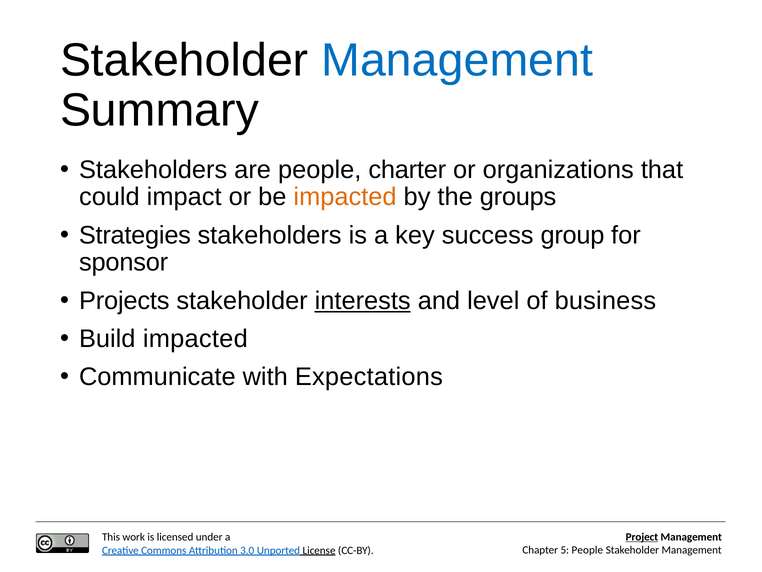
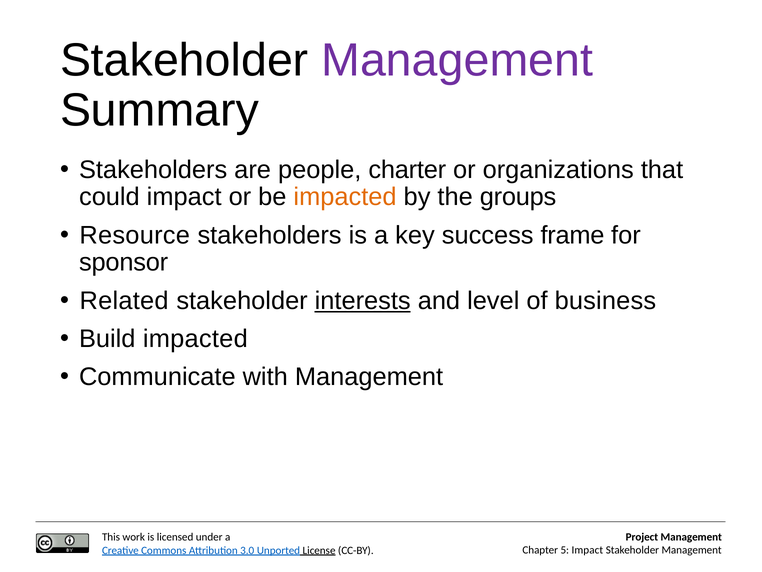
Management colour: blue -> purple (457, 60)
Strategies: Strategies -> Resource (135, 235)
group: group -> frame (572, 235)
Projects: Projects -> Related (124, 300)
with Expectations: Expectations -> Management (369, 376)
Project underline: present -> none (642, 537)
People: People -> Impact (587, 550)
